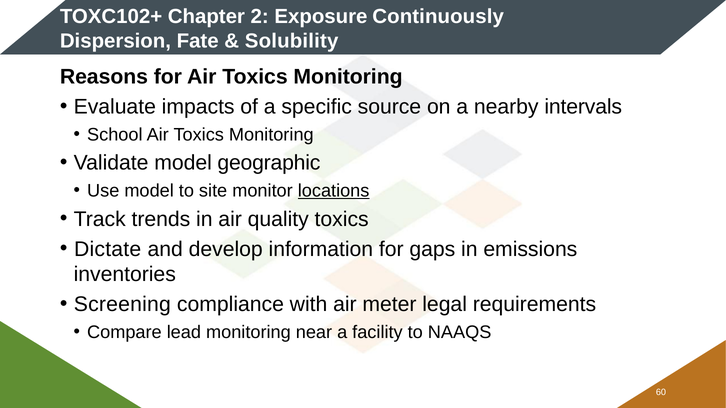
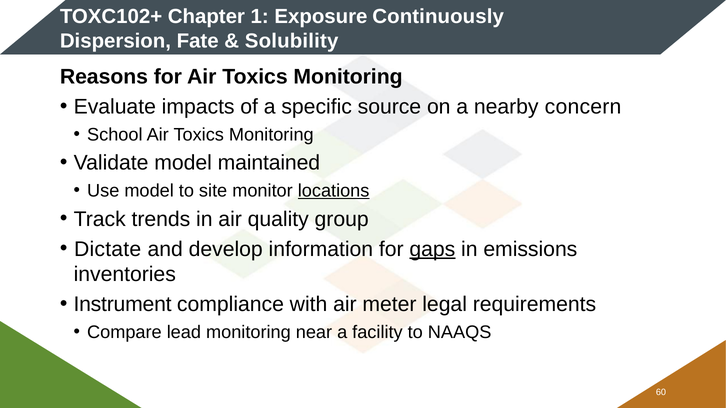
2: 2 -> 1 (260, 16)
intervals: intervals -> concern (583, 107)
geographic: geographic -> maintained (269, 163)
quality toxics: toxics -> group (342, 219)
gaps underline: none -> present (432, 249)
Screening: Screening -> Instrument (123, 305)
